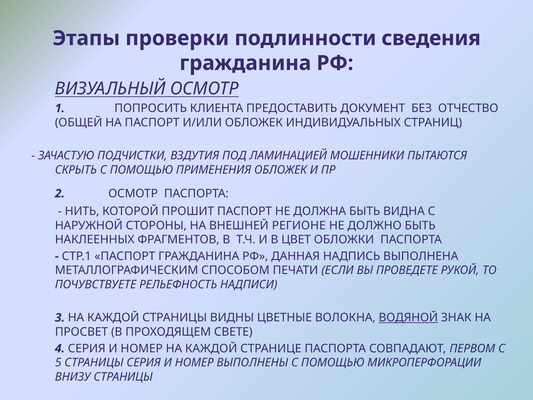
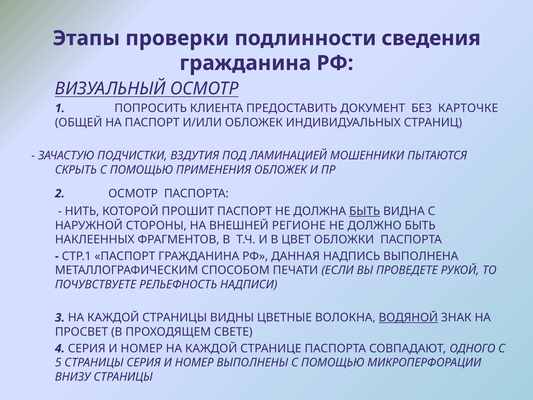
ОТЧЕСТВО: ОТЧЕСТВО -> КАРТОЧКЕ (468, 108)
БЫТЬ underline: none -> present (365, 211)
ПЕРВОМ: ПЕРВОМ -> ОДНОГО (472, 348)
